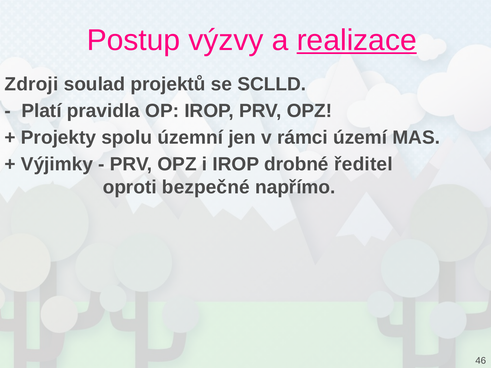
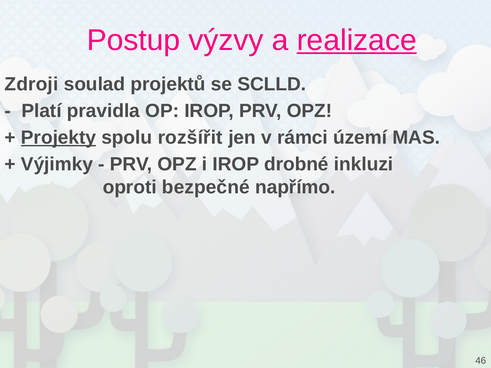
Projekty underline: none -> present (59, 138)
územní: územní -> rozšířit (190, 138)
ředitel: ředitel -> inkluzi (364, 164)
